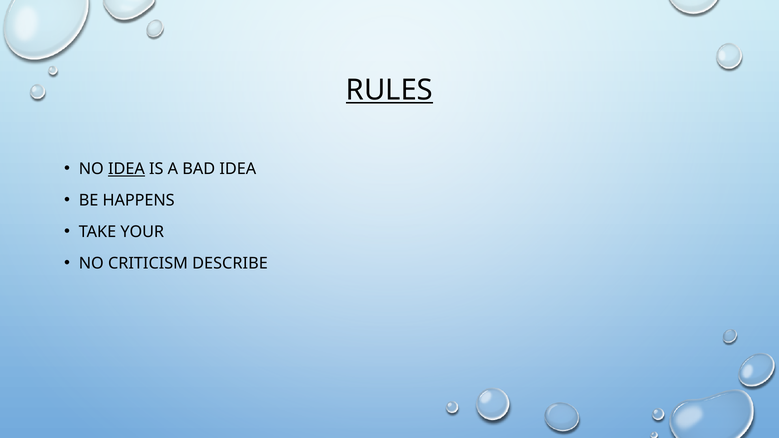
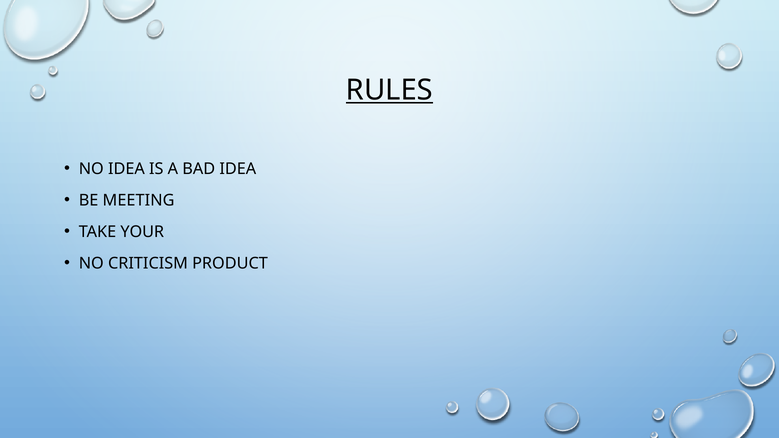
IDEA underline: present -> none (126, 169)
HAPPENS: HAPPENS -> MEETING (139, 200)
DESCRIBE: DESCRIBE -> PRODUCT (230, 263)
